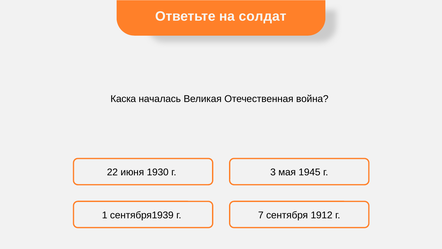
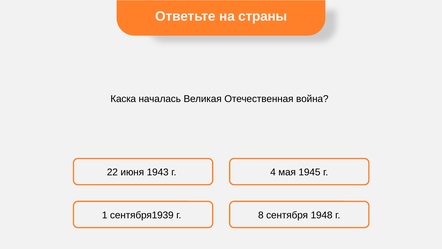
солдат: солдат -> страны (263, 16)
1930: 1930 -> 1943 (158, 172)
3: 3 -> 4 (273, 172)
7: 7 -> 8 (261, 215)
1912: 1912 -> 1948 (322, 215)
